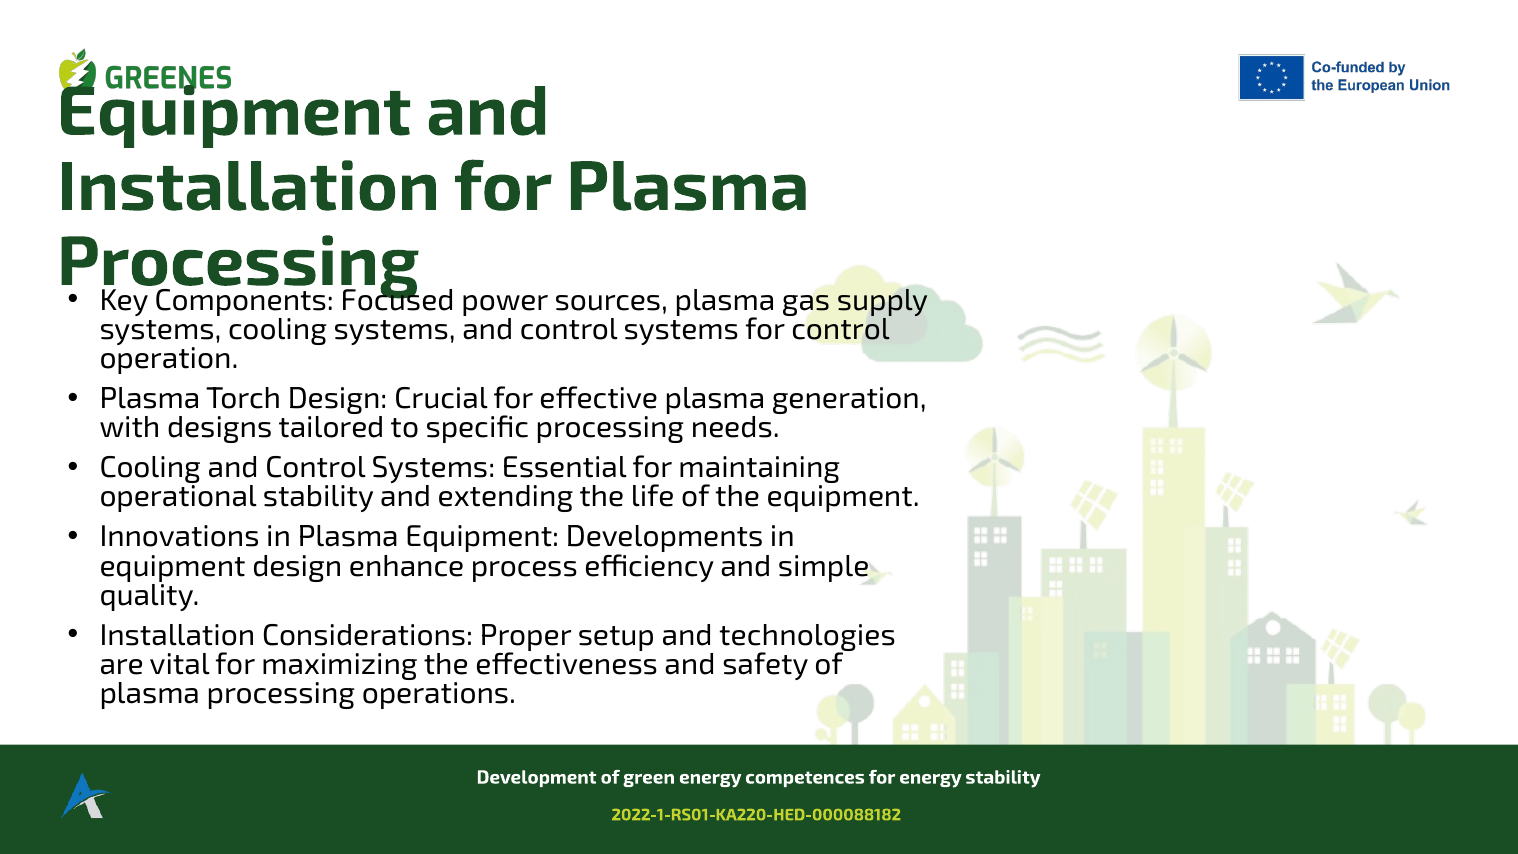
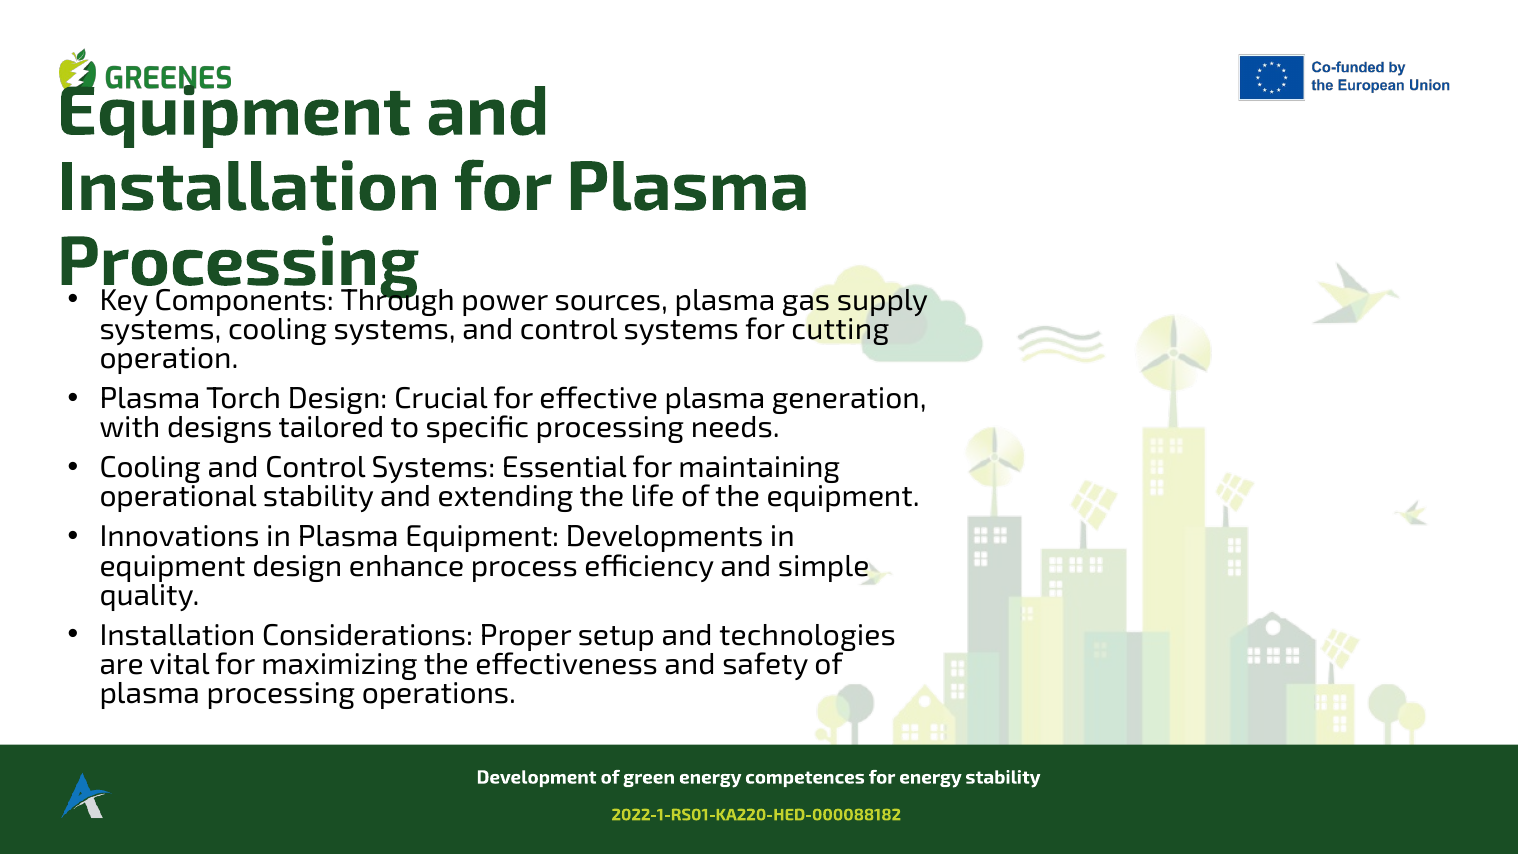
Focused: Focused -> Through (398, 301)
for control: control -> cutting (840, 330)
